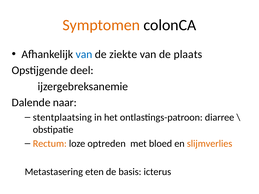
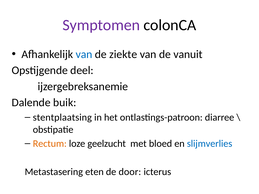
Symptomen colour: orange -> purple (101, 25)
plaats: plaats -> vanuit (188, 54)
naar: naar -> buik (65, 103)
optreden: optreden -> geelzucht (107, 144)
slijmverlies colour: orange -> blue (210, 144)
basis: basis -> door (130, 172)
